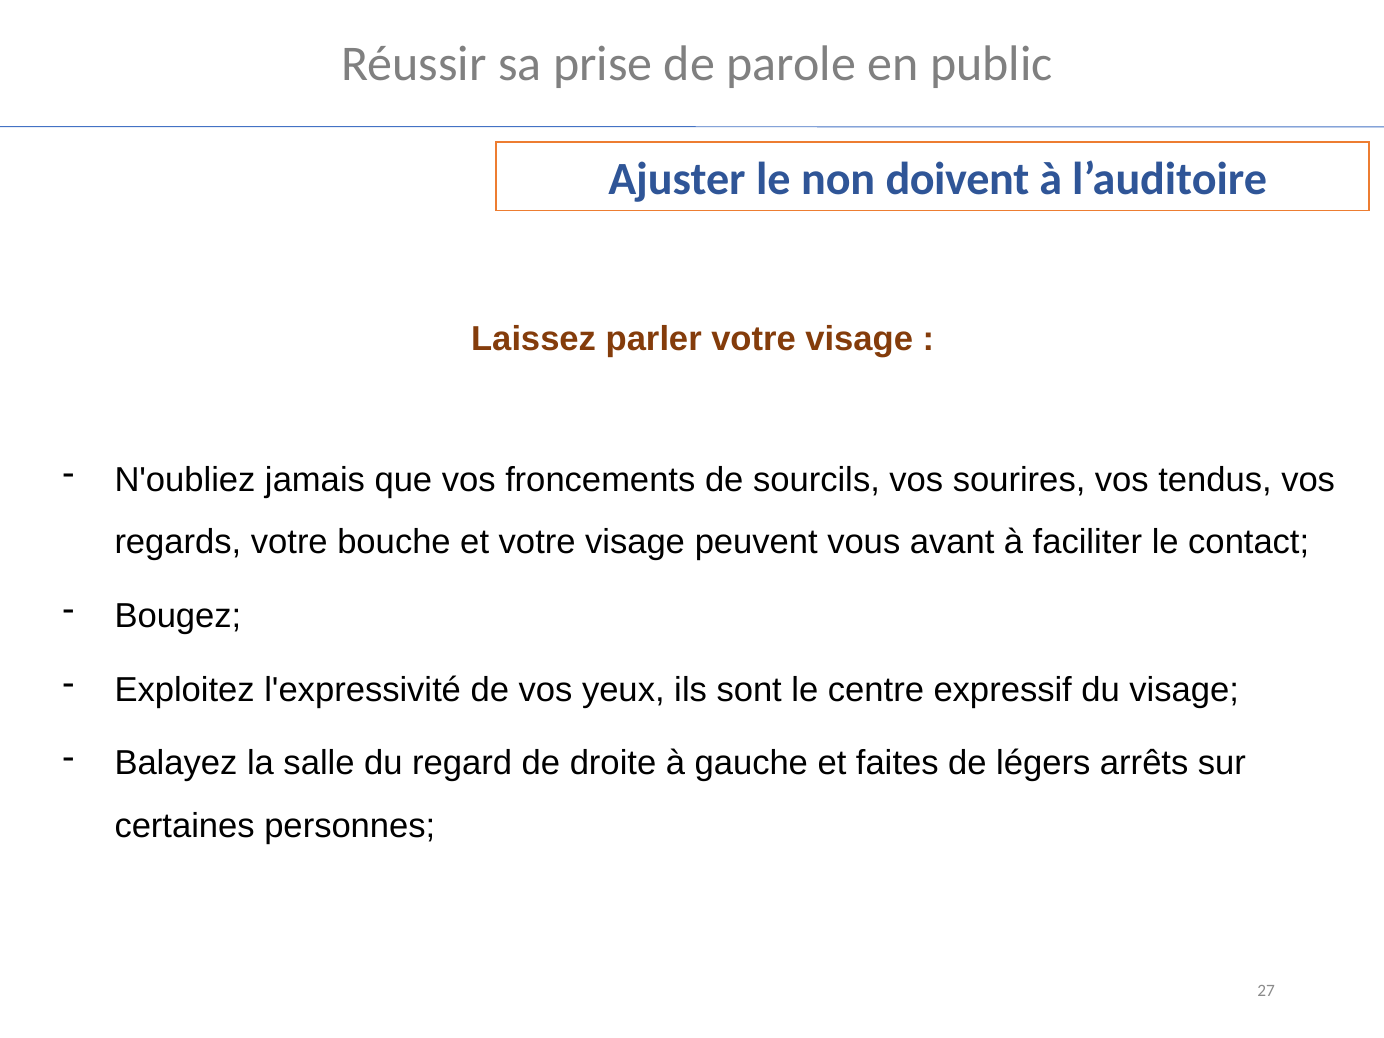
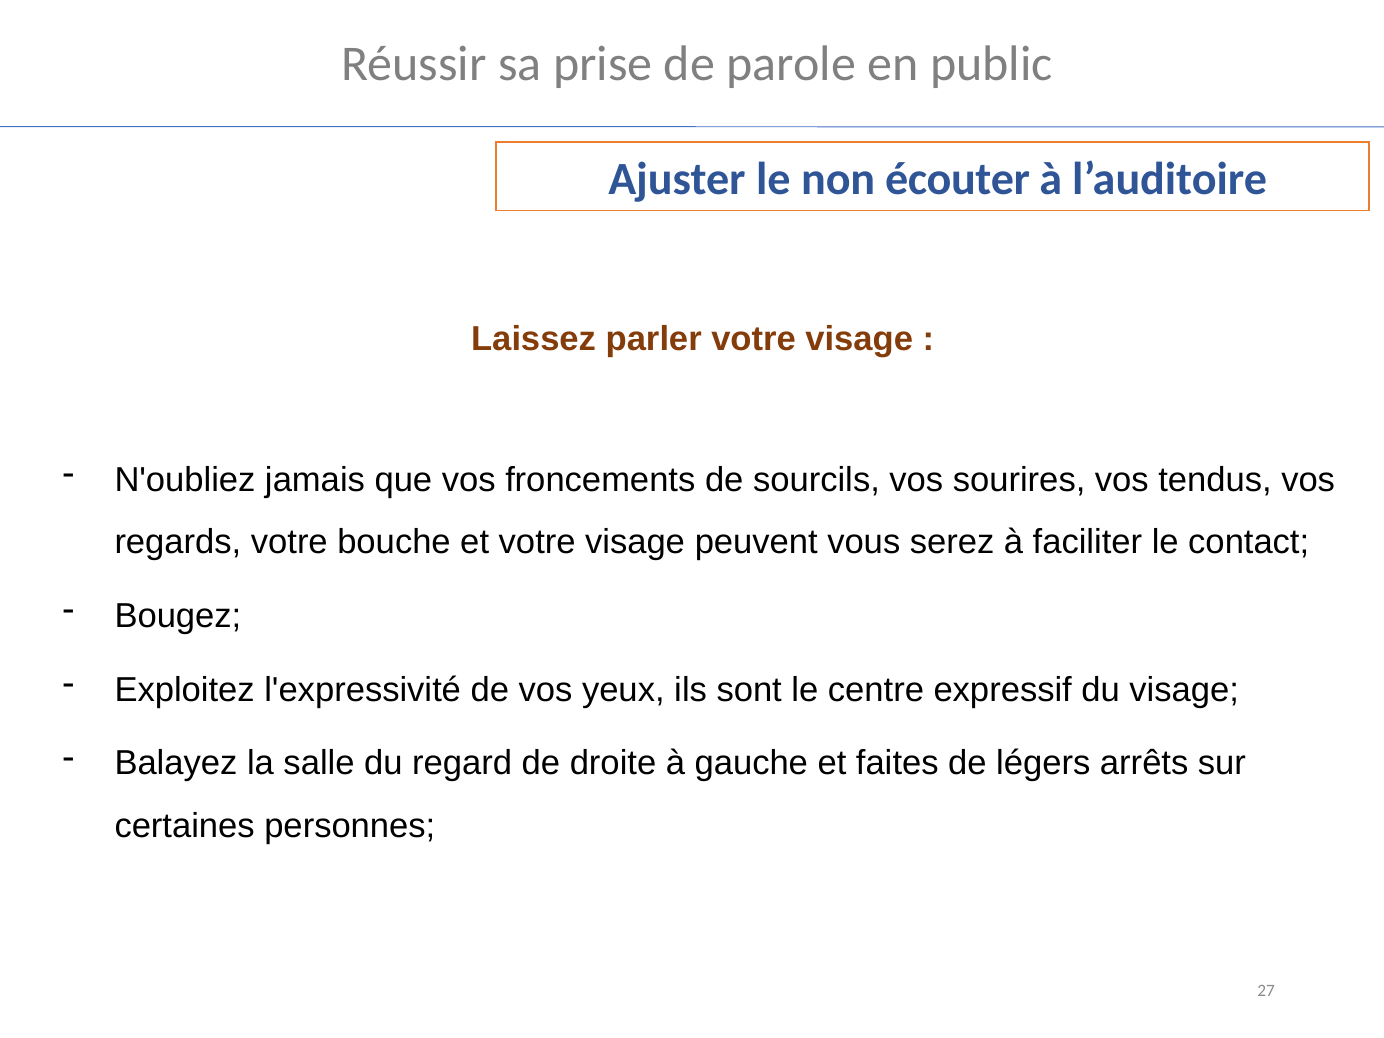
doivent: doivent -> écouter (958, 179)
avant: avant -> serez (952, 542)
